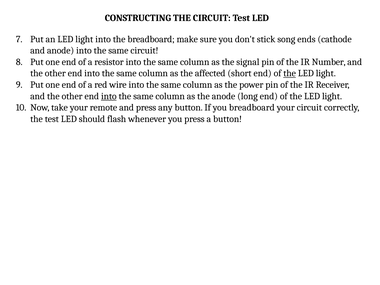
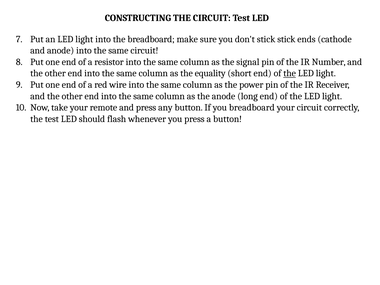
stick song: song -> stick (286, 39)
affected: affected -> equality (210, 73)
into underline: present -> none (109, 96)
